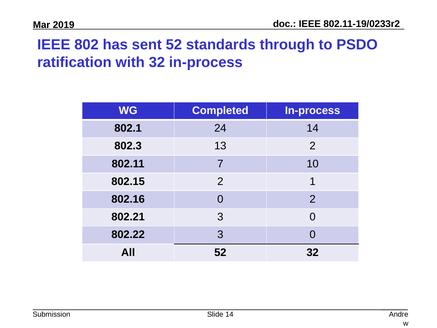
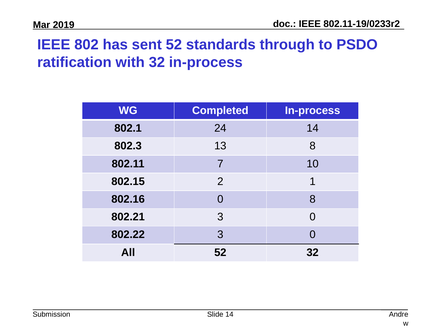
13 2: 2 -> 8 (313, 146)
0 2: 2 -> 8 (313, 199)
